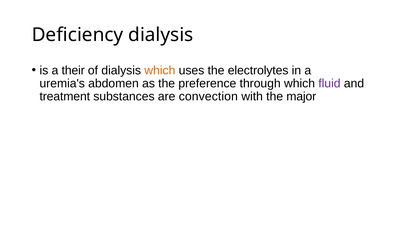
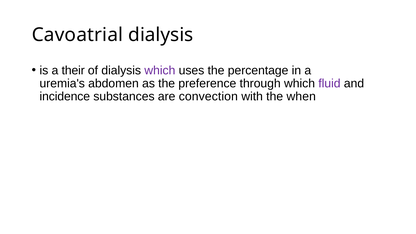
Deficiency: Deficiency -> Cavoatrial (77, 35)
which colour: orange -> purple (160, 70)
electrolytes: electrolytes -> percentage (258, 70)
treatment: treatment -> incidence (65, 97)
major: major -> when (301, 97)
